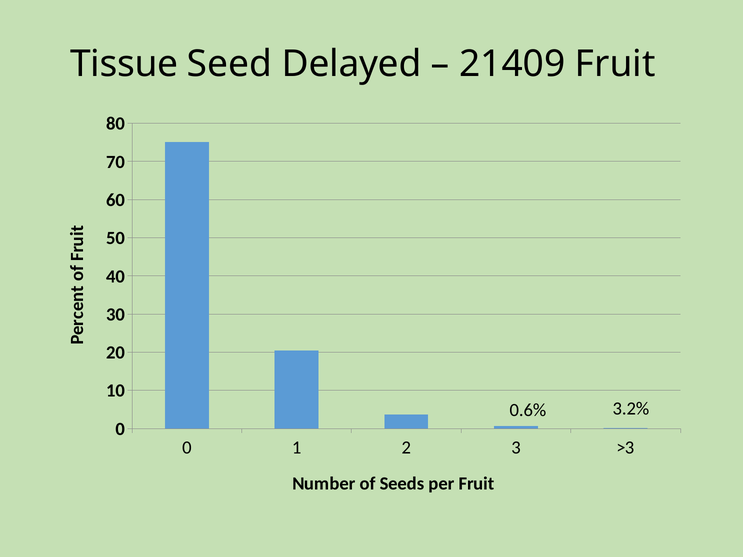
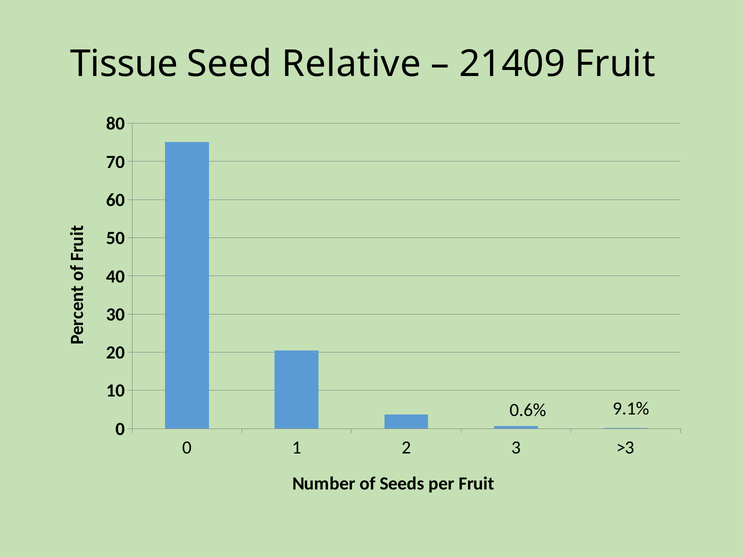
Delayed: Delayed -> Relative (351, 64)
3.2%: 3.2% -> 9.1% (631, 409)
